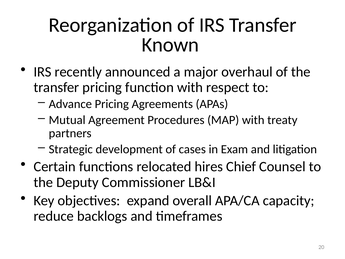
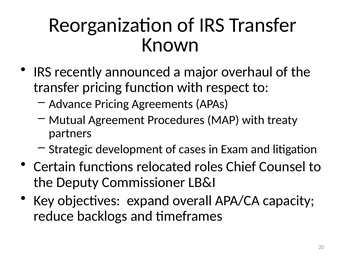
hires: hires -> roles (209, 167)
